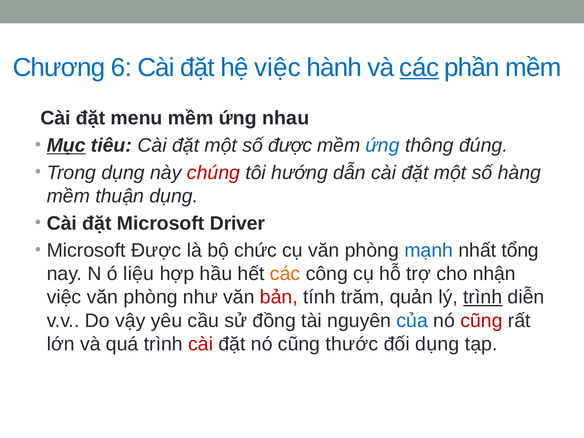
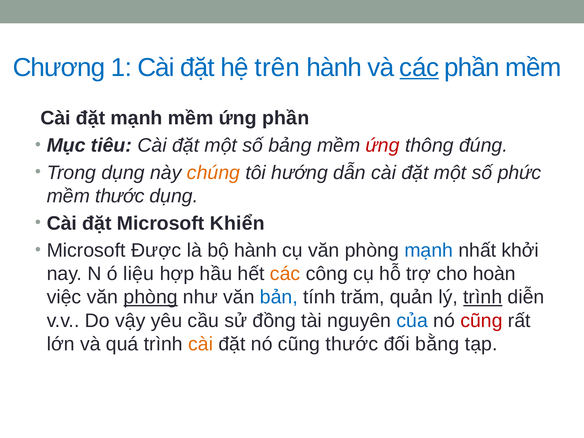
6: 6 -> 1 (121, 68)
hệ việc: việc -> trên (277, 68)
đặt menu: menu -> mạnh (137, 118)
ứng nhau: nhau -> phần (286, 118)
Mục underline: present -> none (66, 145)
số được: được -> bảng (290, 145)
ứng colour: blue -> red (383, 145)
chúng colour: red -> orange (213, 173)
hàng: hàng -> phức (519, 173)
mềm thuận: thuận -> thước (120, 196)
Driver: Driver -> Khiển (237, 223)
bộ chức: chức -> hành (256, 251)
tổng: tổng -> khởi (520, 251)
nhận: nhận -> hoàn (494, 274)
phòng underline: none -> present (151, 297)
bản colour: red -> blue (279, 297)
cài colour: red -> orange (201, 344)
đối dụng: dụng -> bằng (437, 344)
